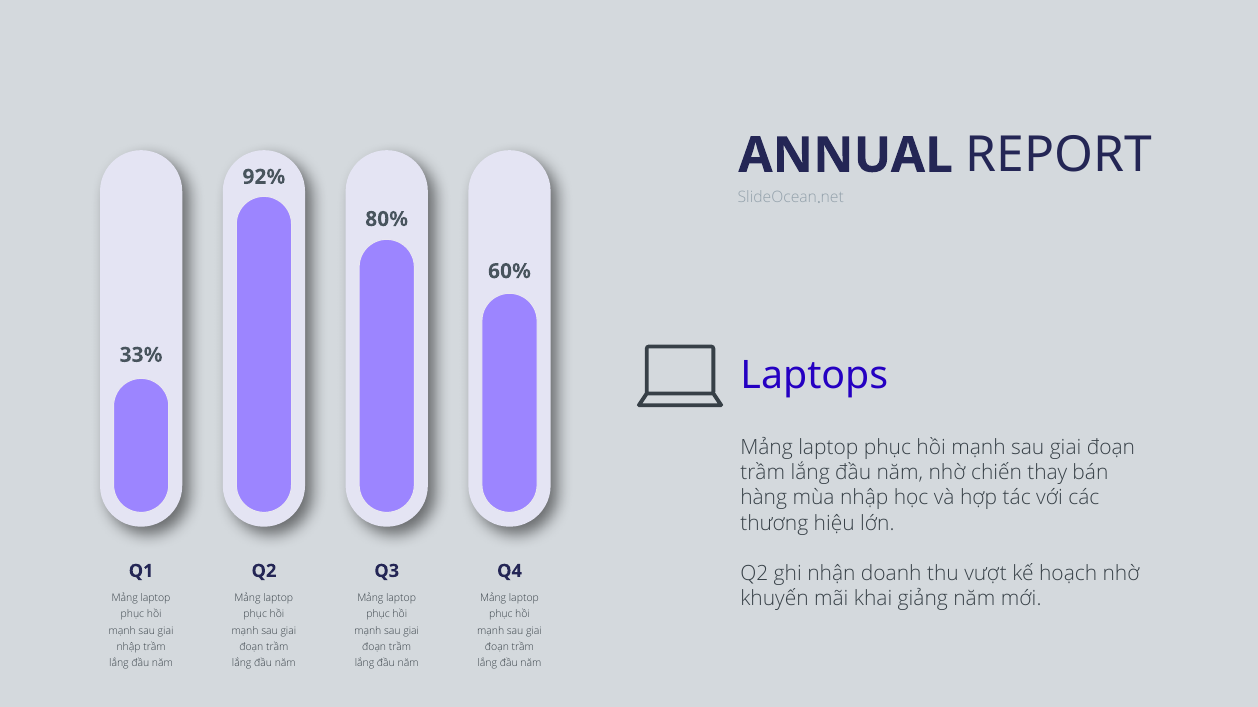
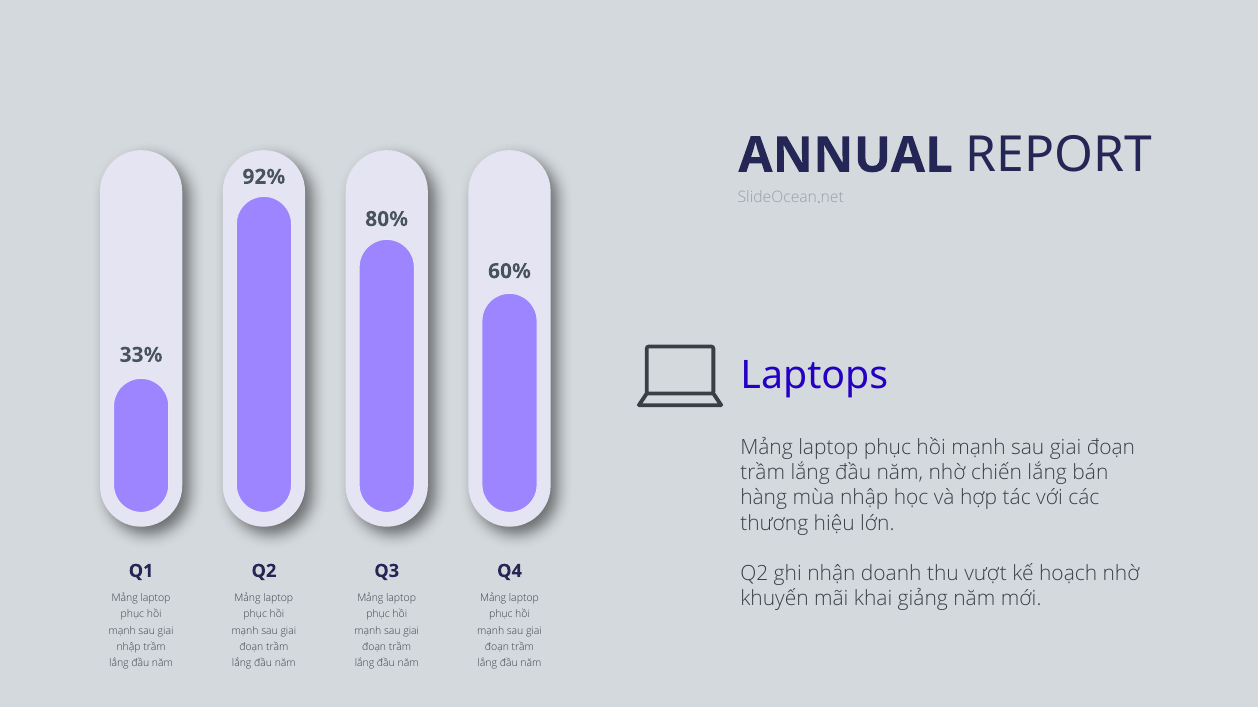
chiến thay: thay -> lắng (1047, 473)
